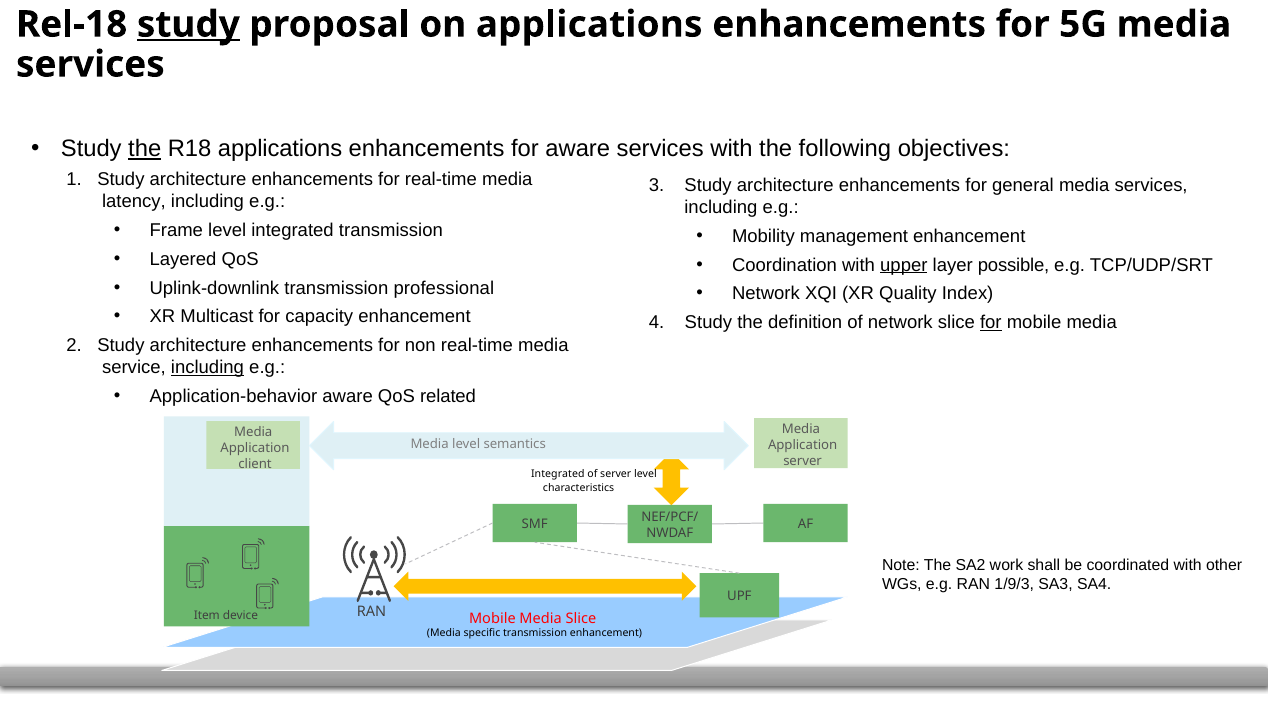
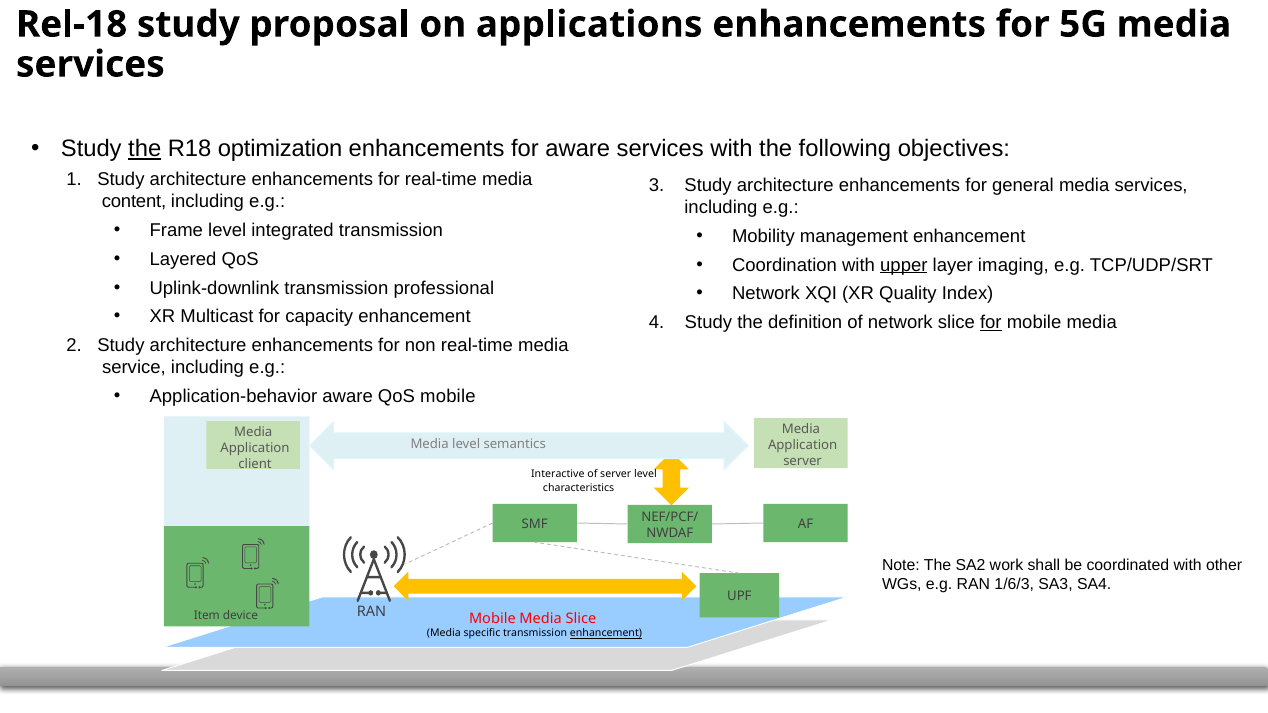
study underline: present -> none (188, 24)
R18 applications: applications -> optimization (280, 149)
latency: latency -> content (134, 202)
possible: possible -> imaging (1013, 265)
including underline: present -> none (207, 368)
QoS related: related -> mobile (448, 397)
Integrated: Integrated -> Interactive (558, 475)
1/9/3: 1/9/3 -> 1/6/3 (1014, 584)
enhancement underline: none -> present (606, 634)
